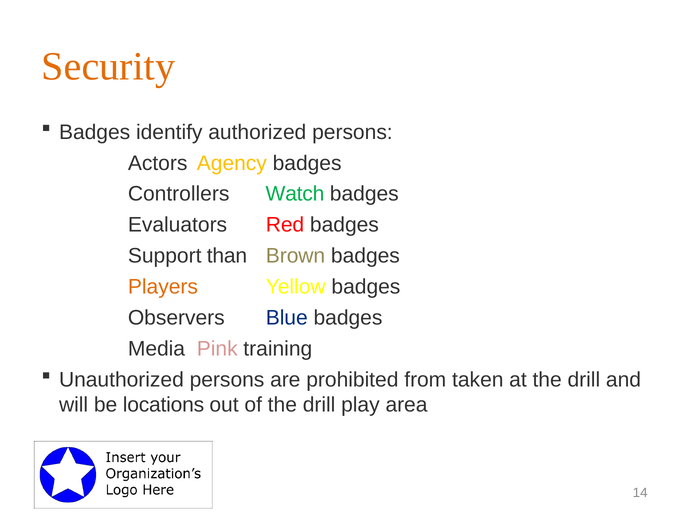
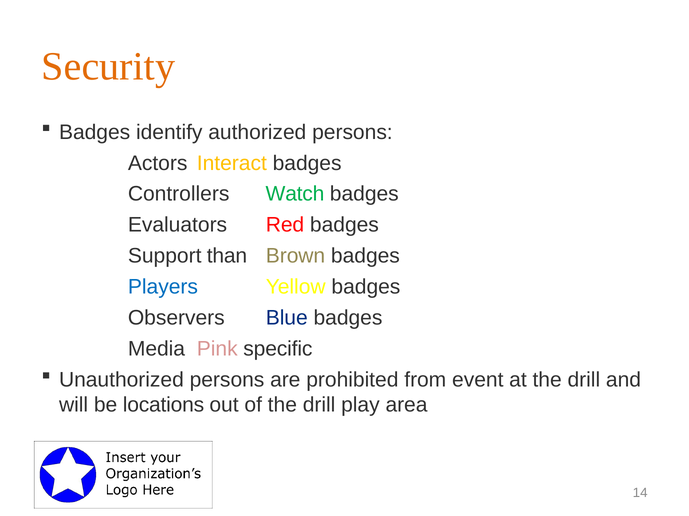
Agency: Agency -> Interact (232, 163)
Players colour: orange -> blue (163, 287)
training: training -> specific (278, 349)
taken: taken -> event (478, 380)
